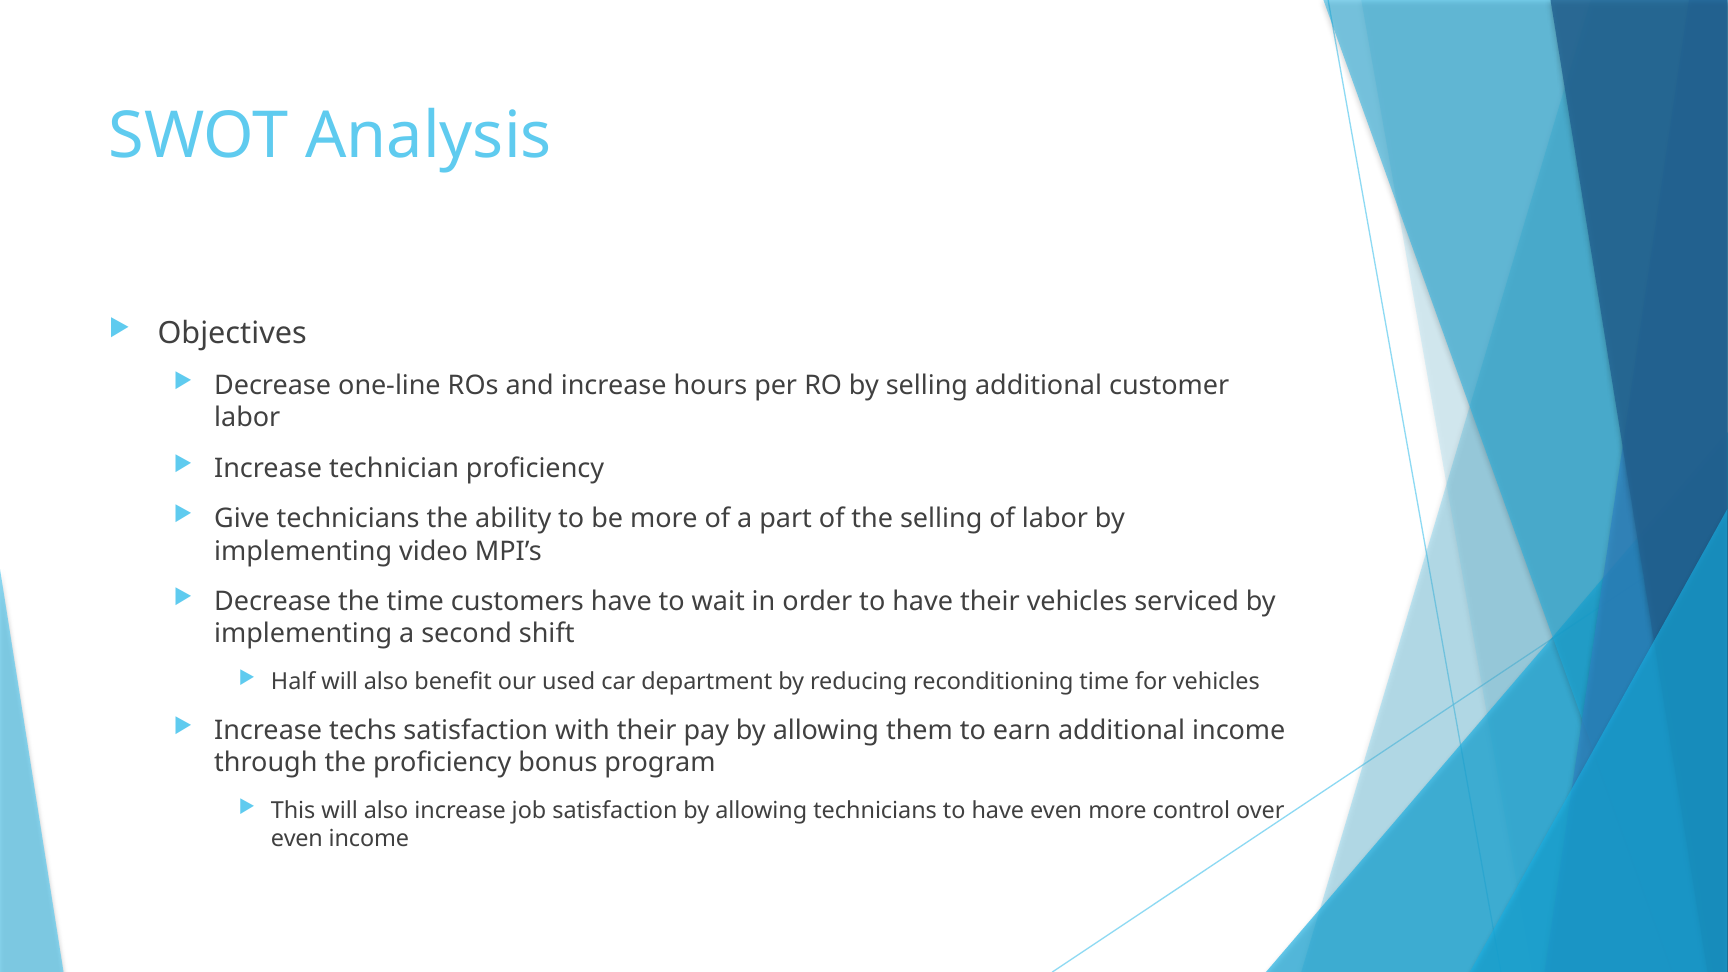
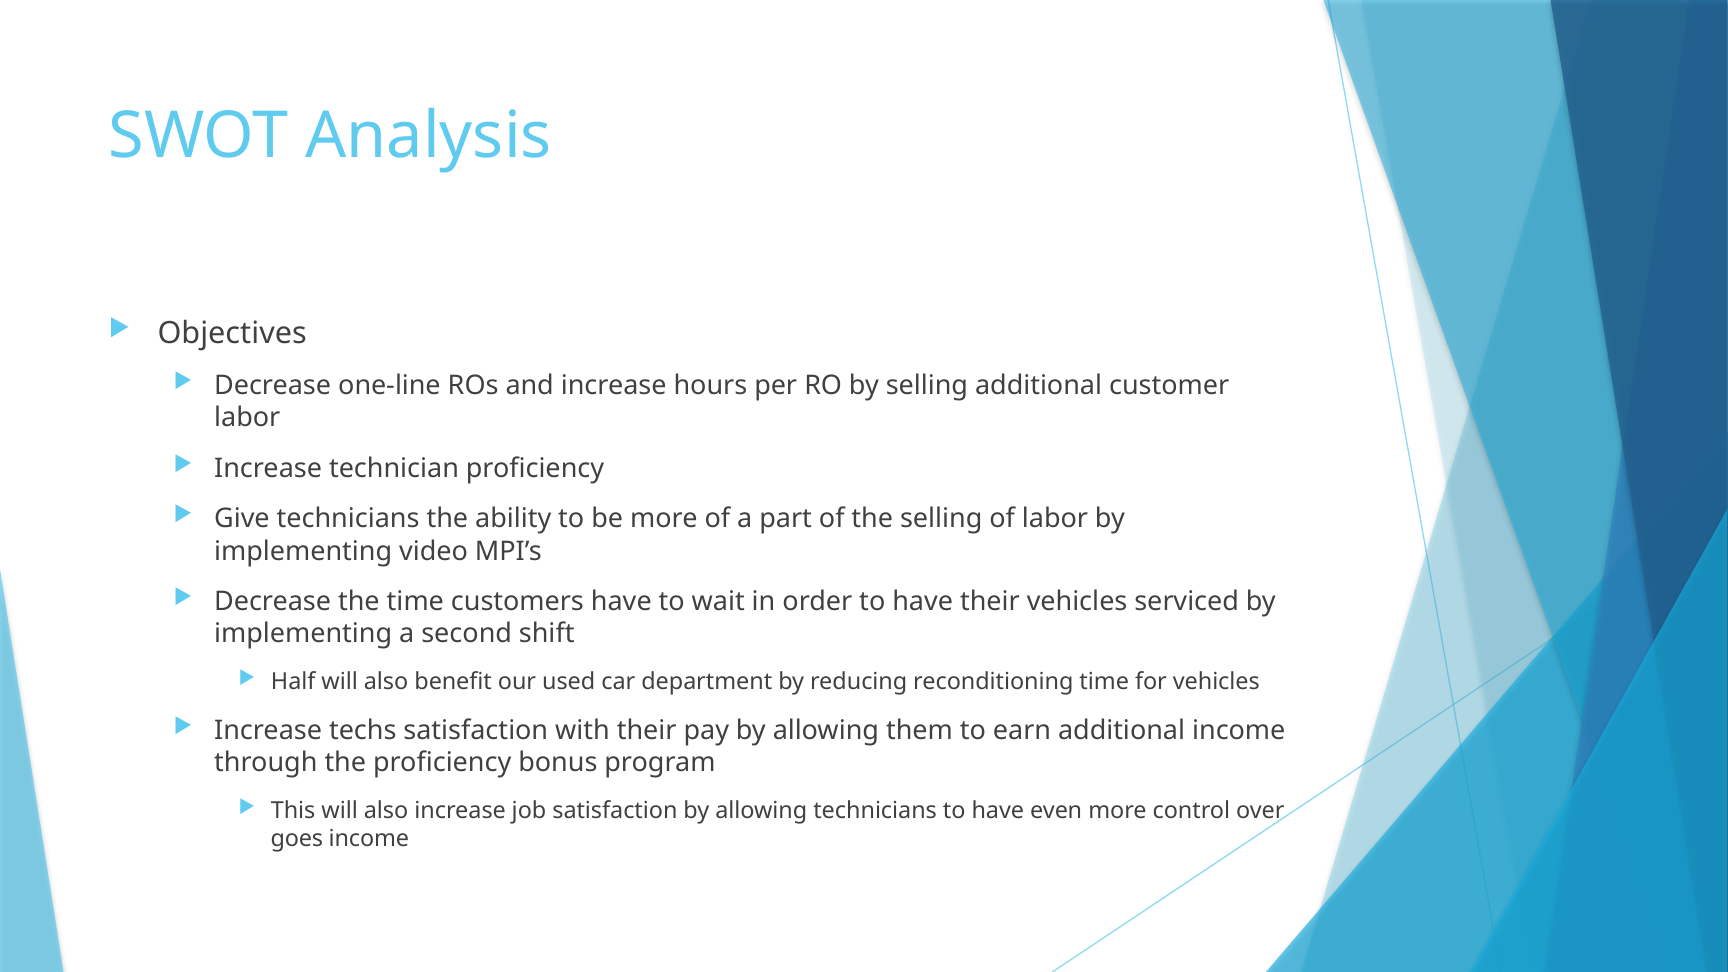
even: even -> goes (297, 839)
